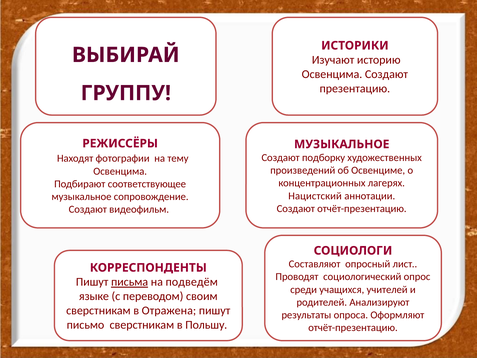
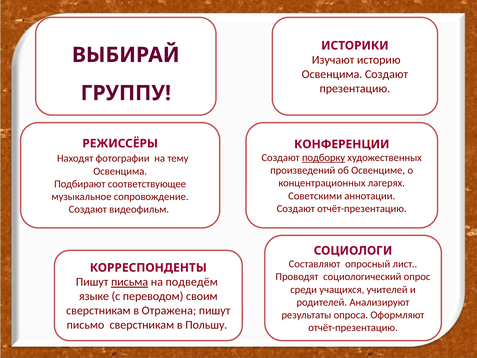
МУЗЫКАЛЬНОЕ: МУЗЫКАЛЬНОЕ -> КОНФЕРЕНЦИИ (342, 144)
подборку underline: none -> present (324, 158)
Нацистский: Нацистский -> Советскими (315, 196)
